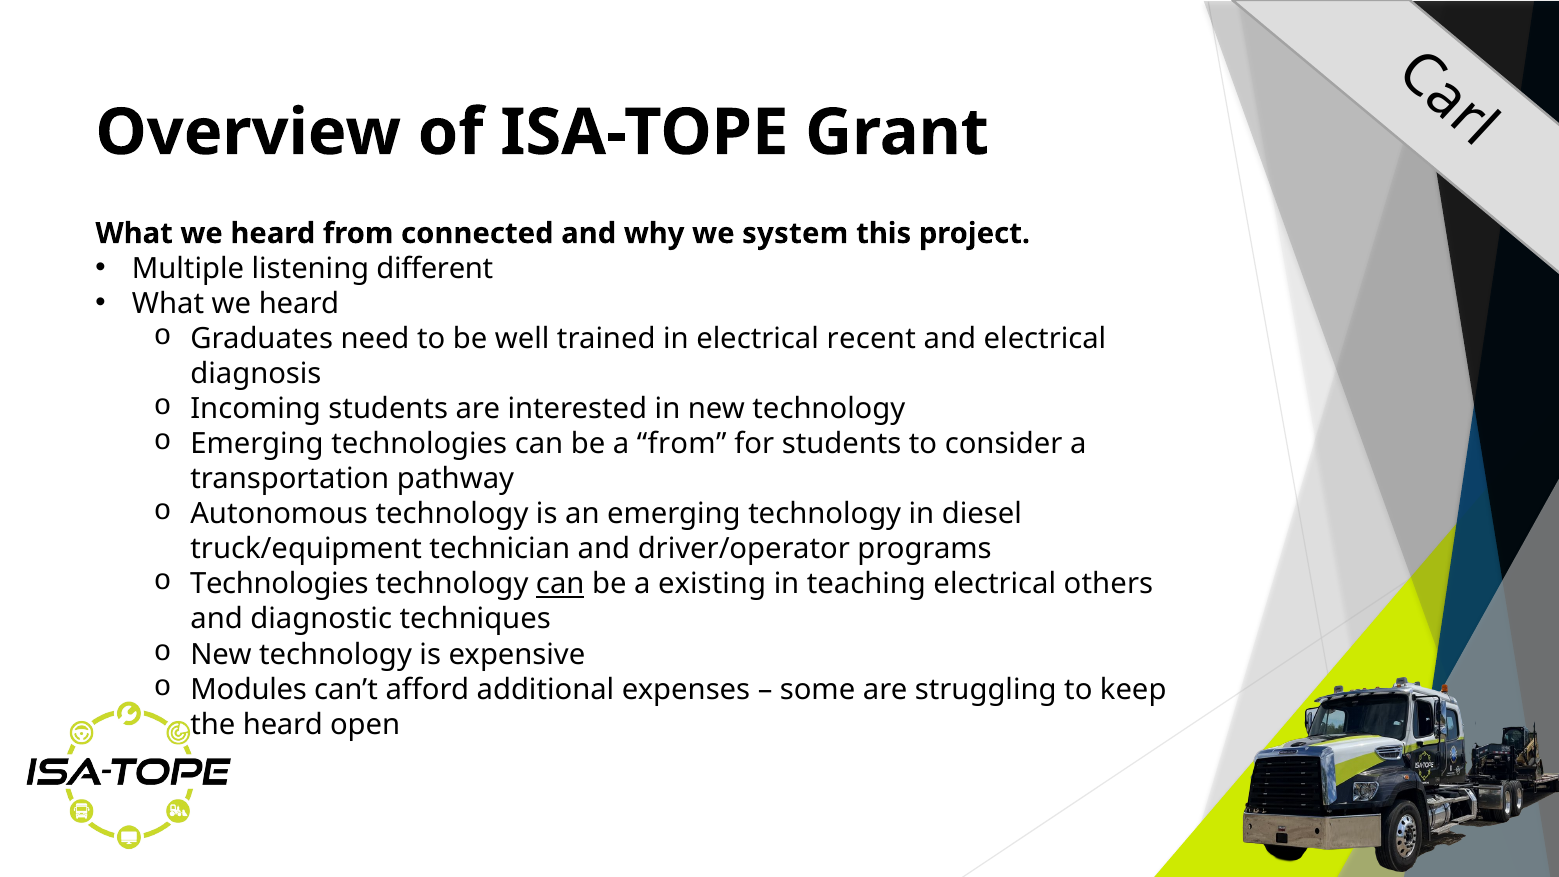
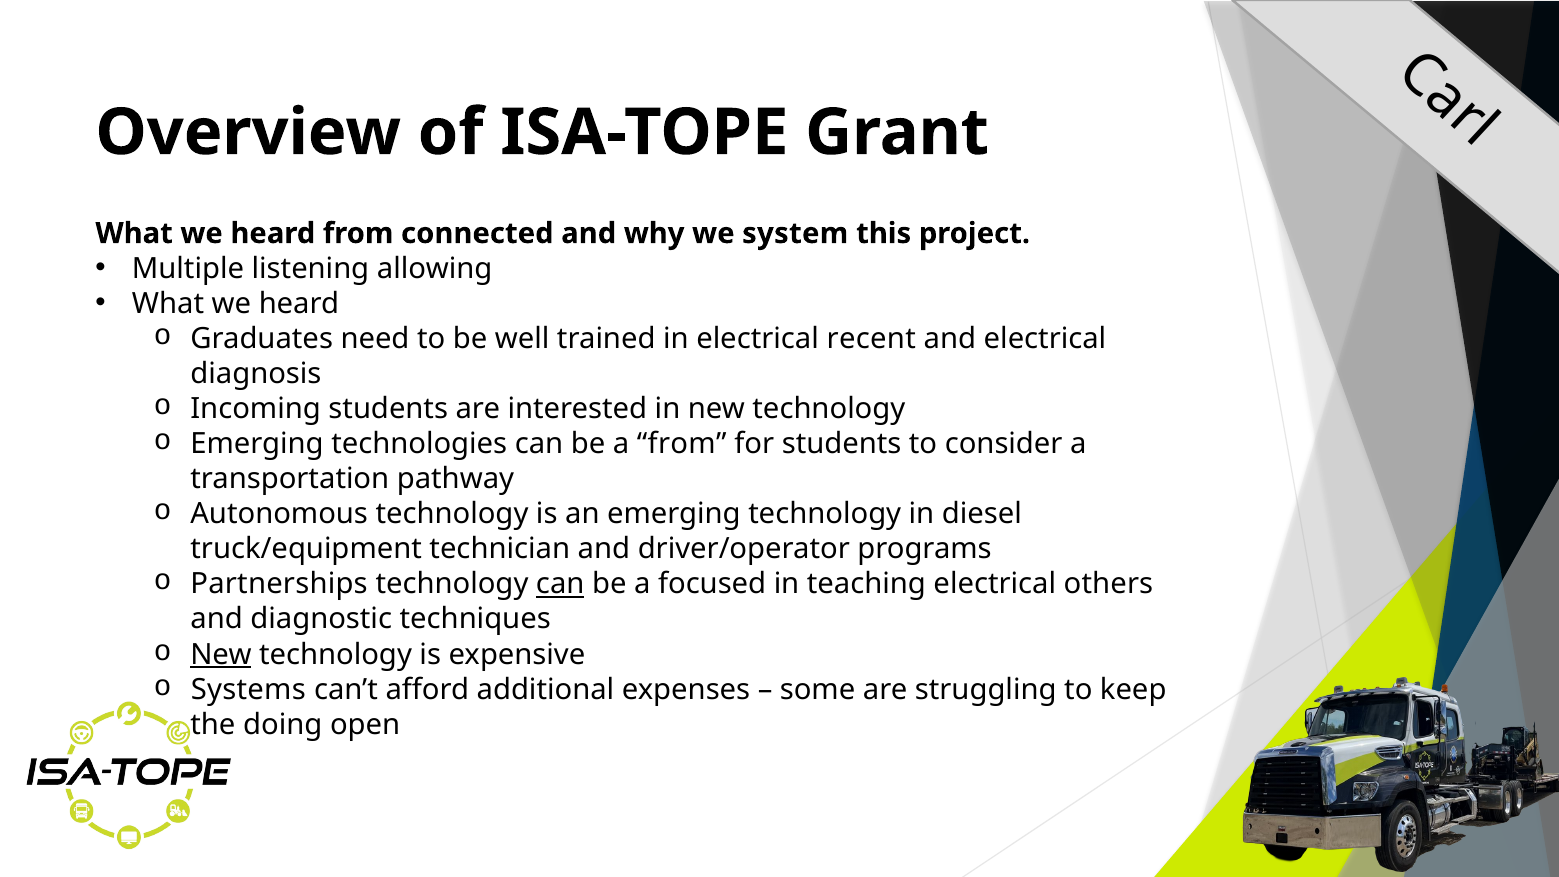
different: different -> allowing (435, 268)
Technologies: Technologies -> Partnerships (279, 584)
existing: existing -> focused (712, 584)
New underline: none -> present (221, 654)
Modules: Modules -> Systems (248, 689)
the heard: heard -> doing (283, 724)
